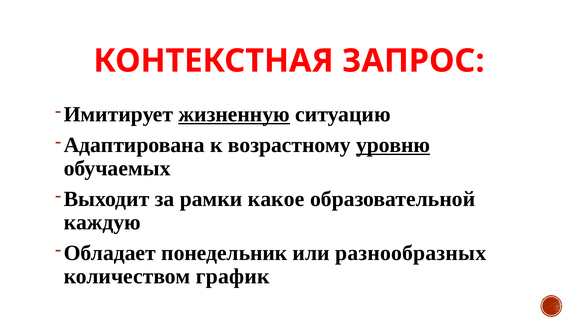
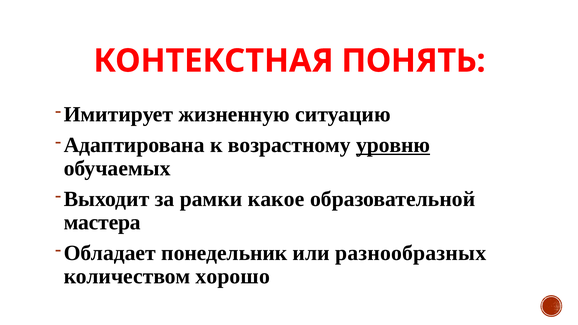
ЗАПРОС: ЗАПРОС -> ПОНЯТЬ (414, 61)
жизненную underline: present -> none (234, 114)
каждую: каждую -> мастера (102, 222)
график: график -> хорошо (233, 276)
